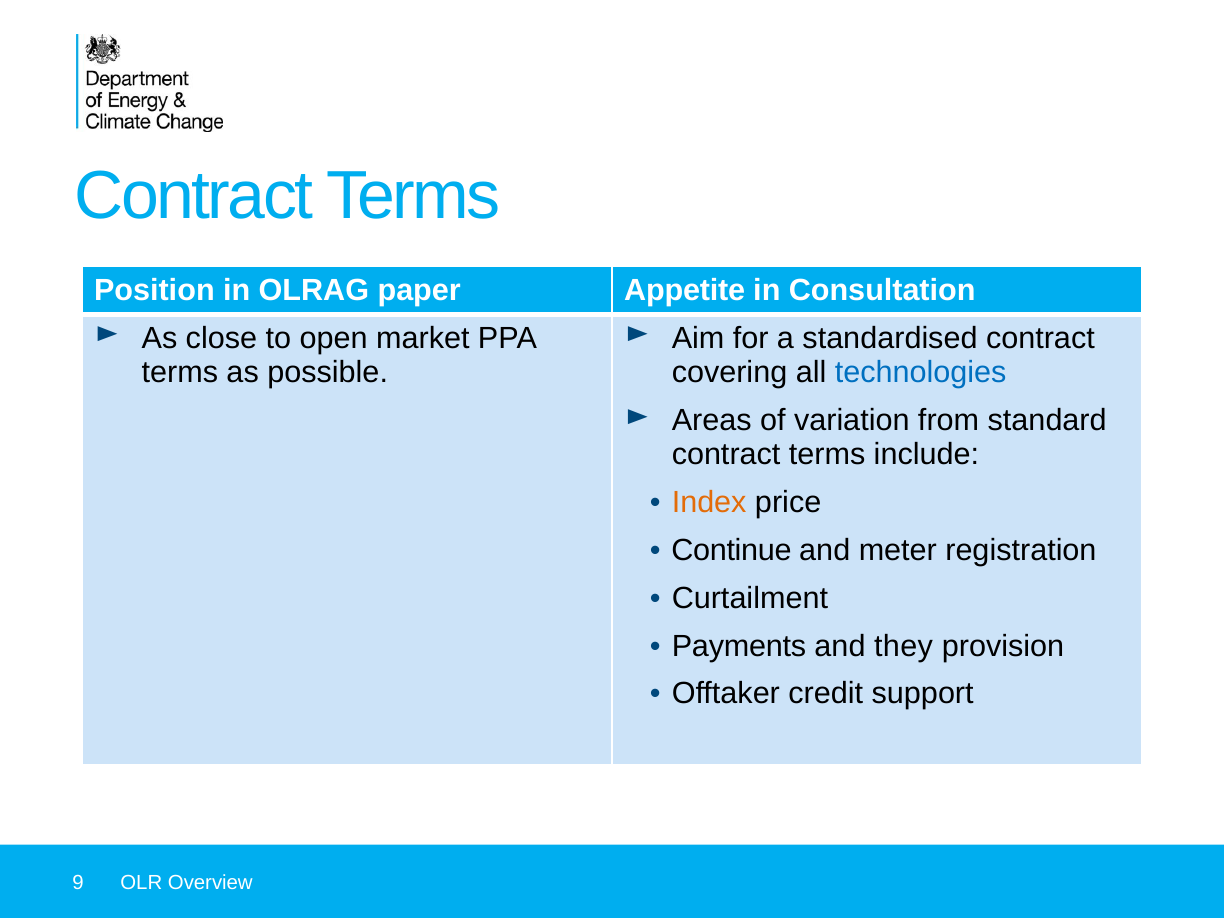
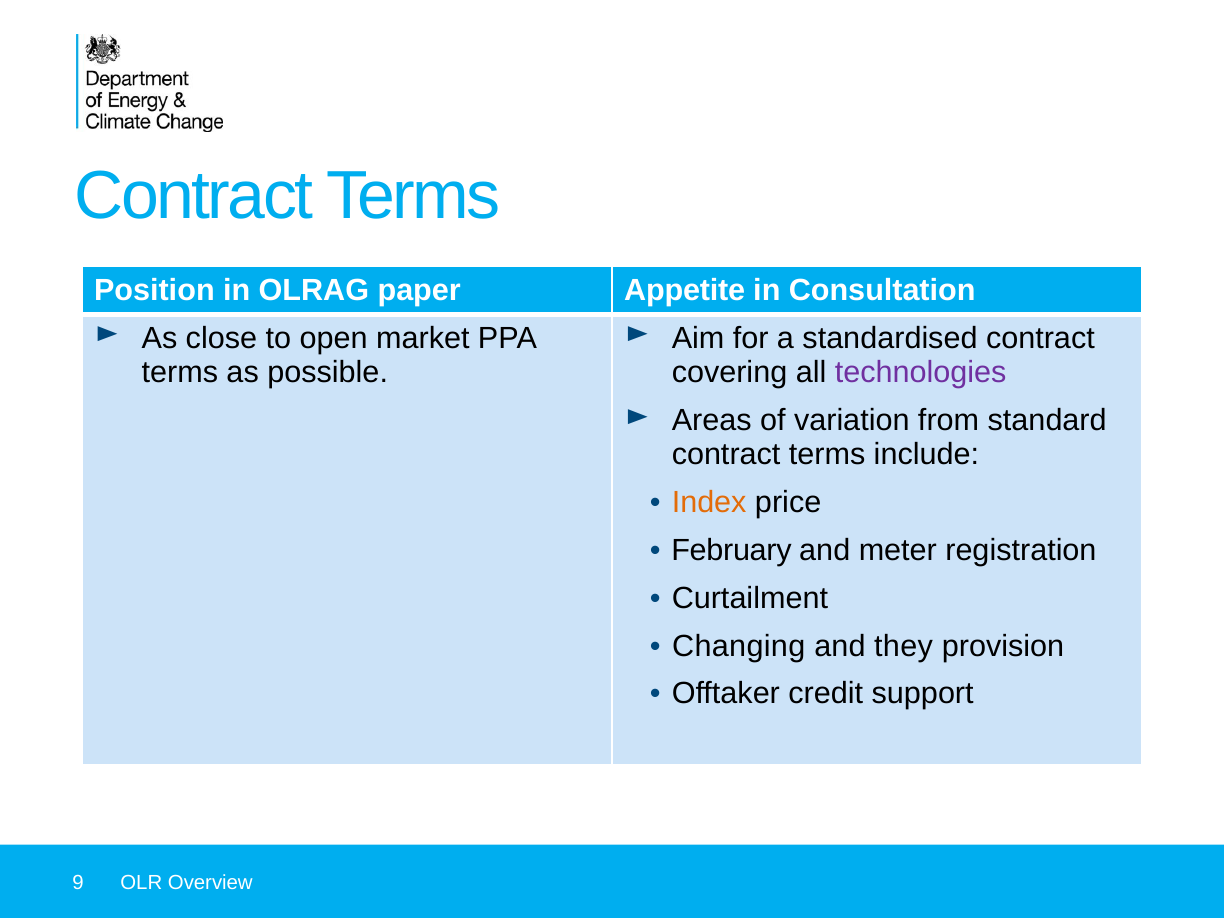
technologies colour: blue -> purple (921, 372)
Continue: Continue -> February (731, 550)
Payments: Payments -> Changing (739, 646)
